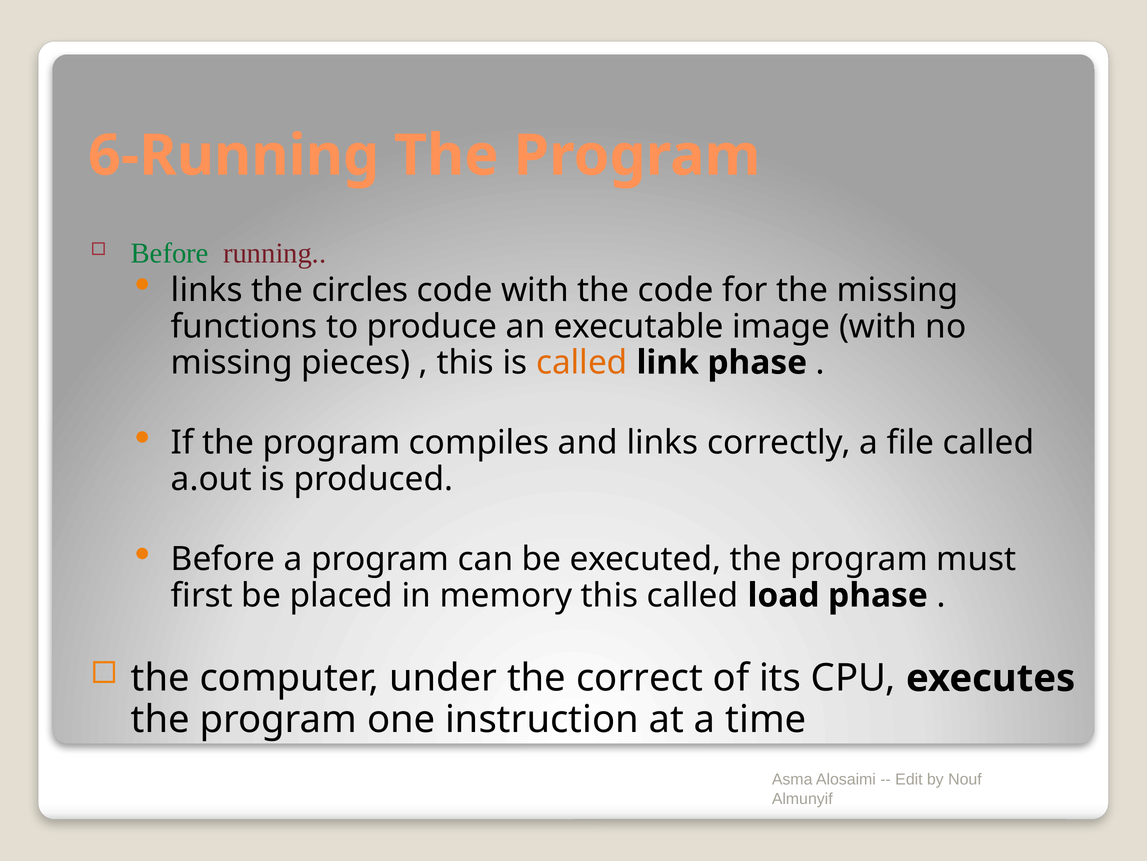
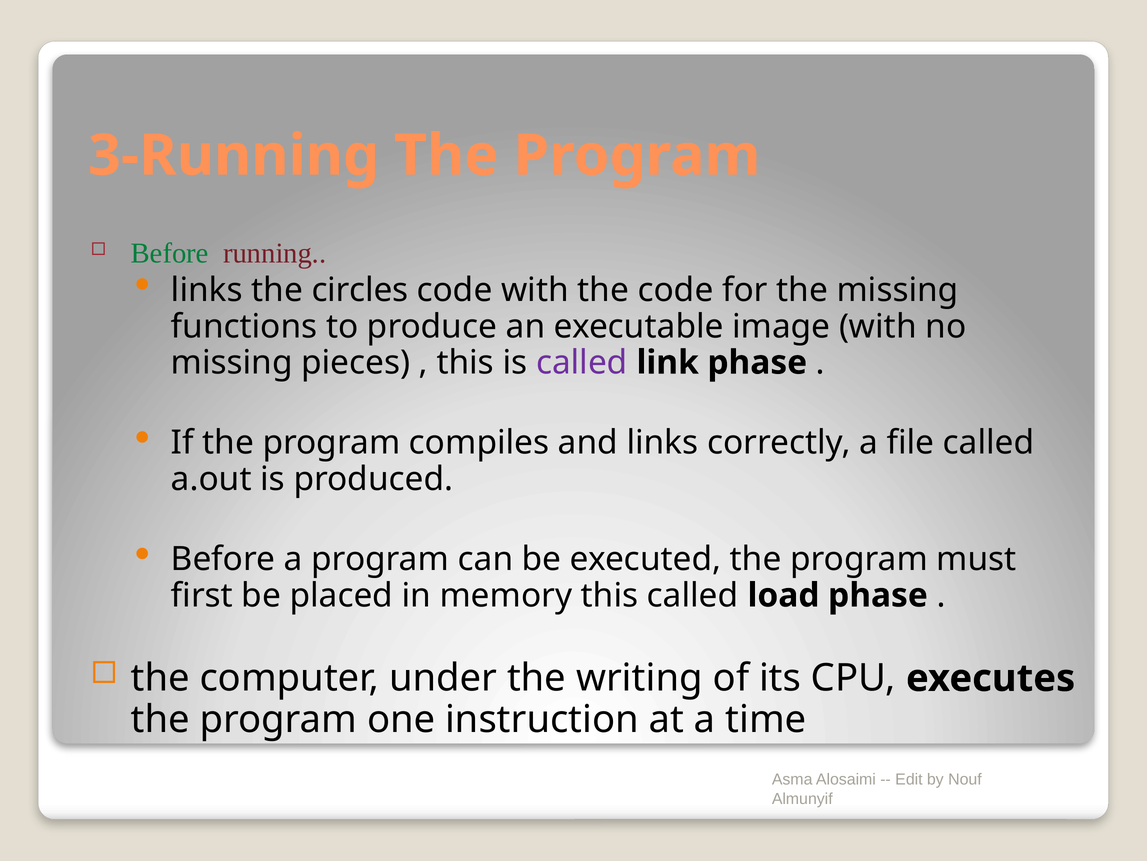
6-Running: 6-Running -> 3-Running (234, 156)
called colour: orange -> purple (582, 362)
correct: correct -> writing (639, 678)
